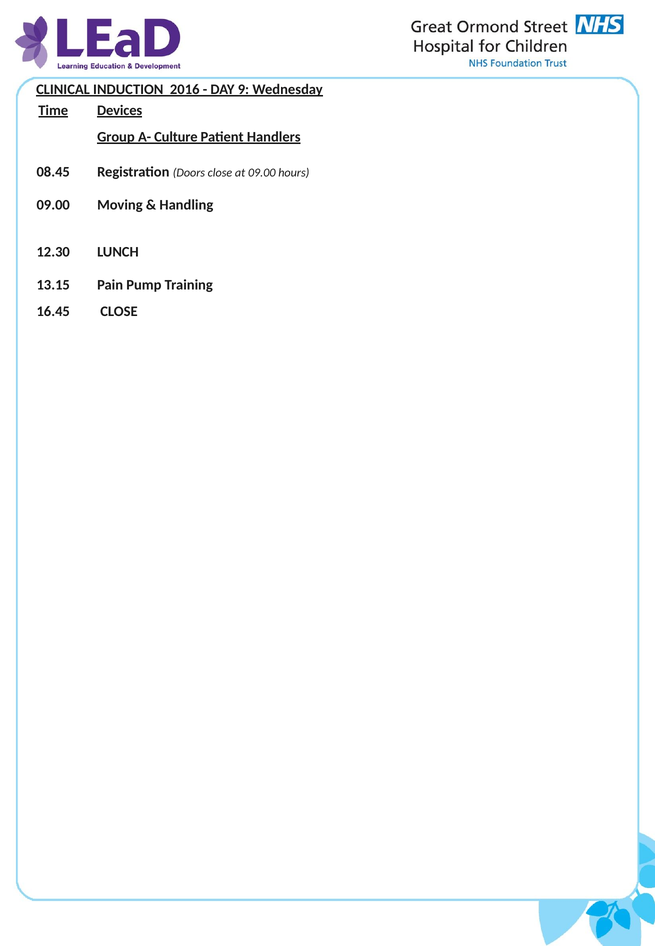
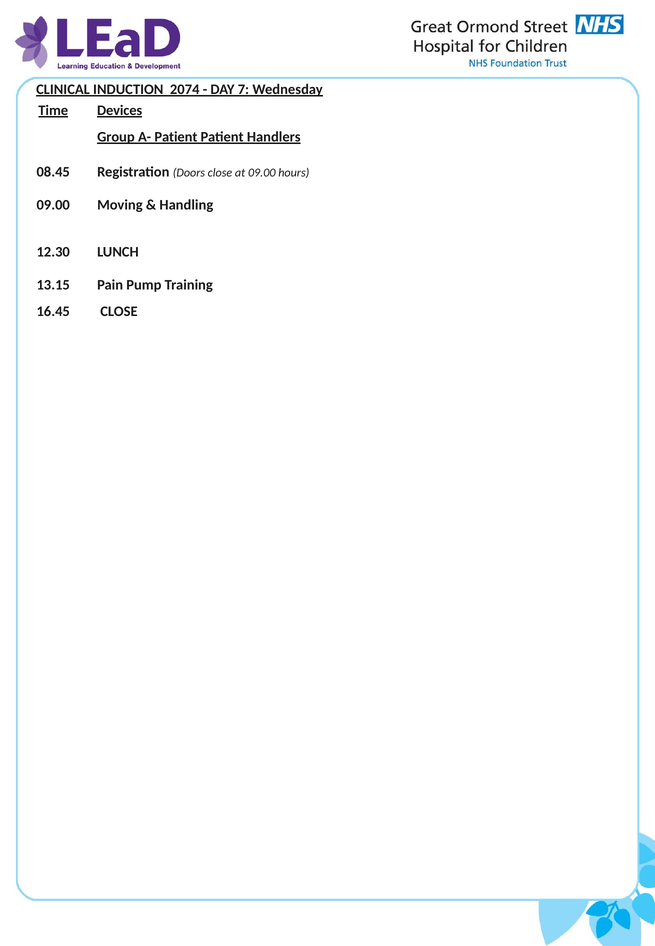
2016: 2016 -> 2074 (185, 90)
9: 9 -> 7 (243, 90)
A- Culture: Culture -> Patient (176, 137)
